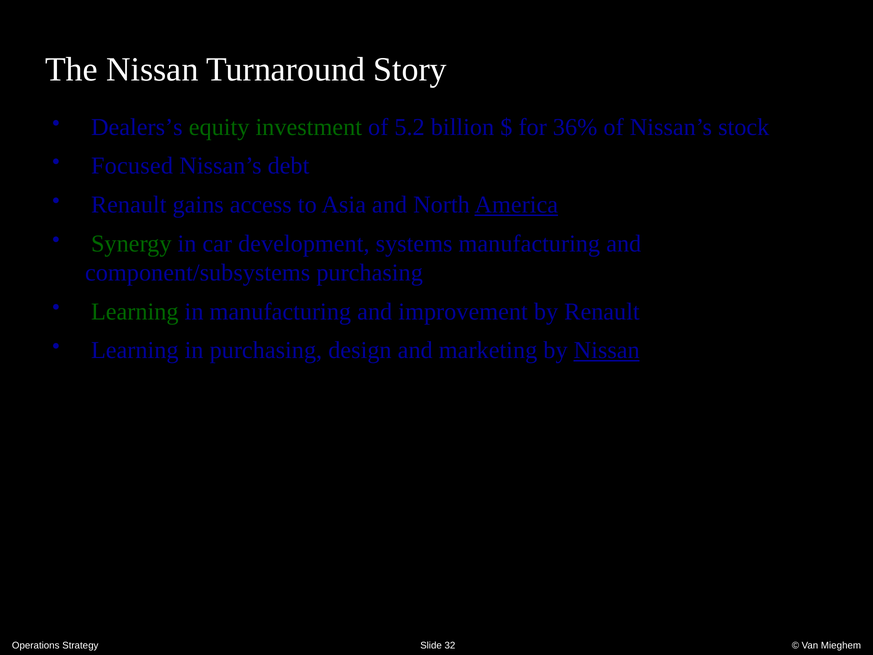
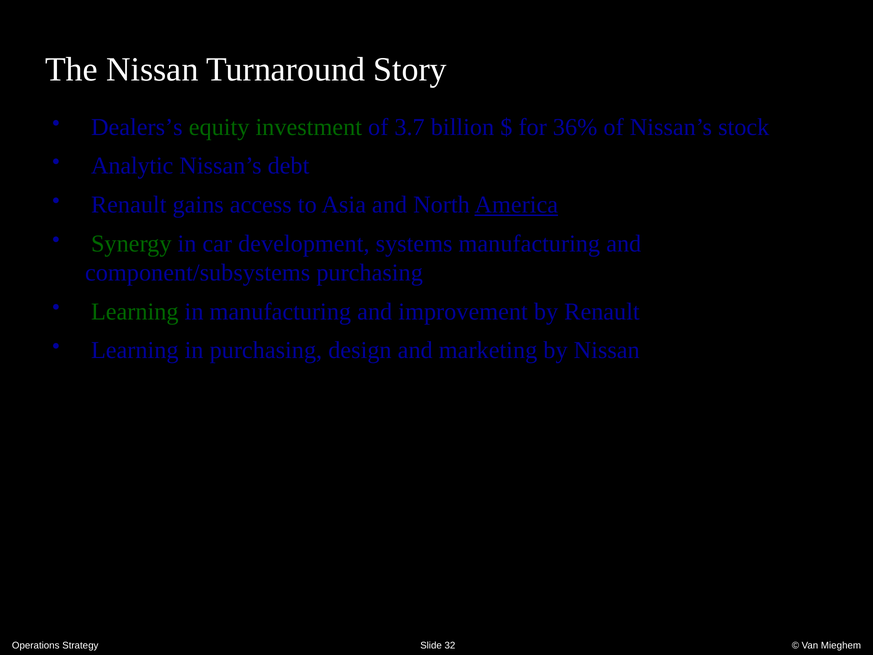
5.2: 5.2 -> 3.7 (410, 127)
Focused: Focused -> Analytic (132, 166)
Nissan underline: present -> none (607, 350)
